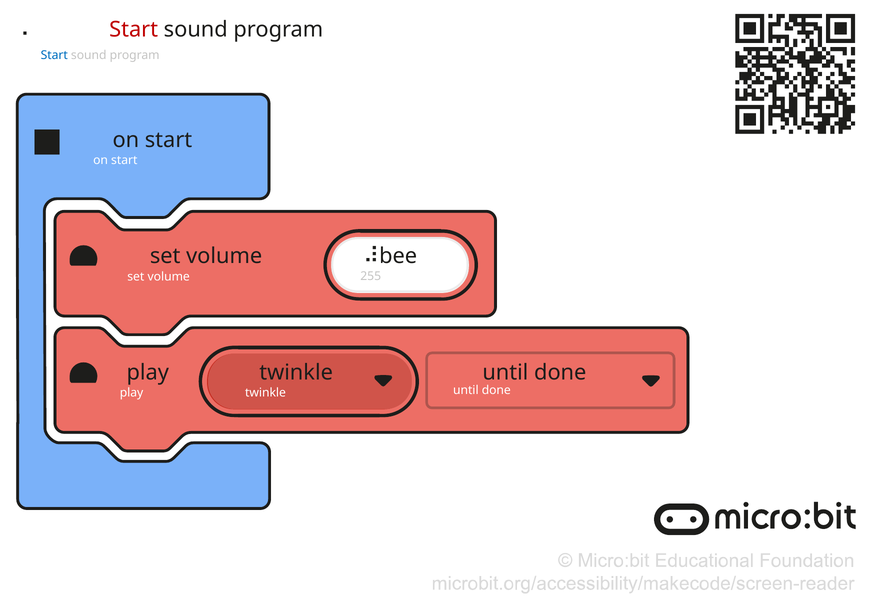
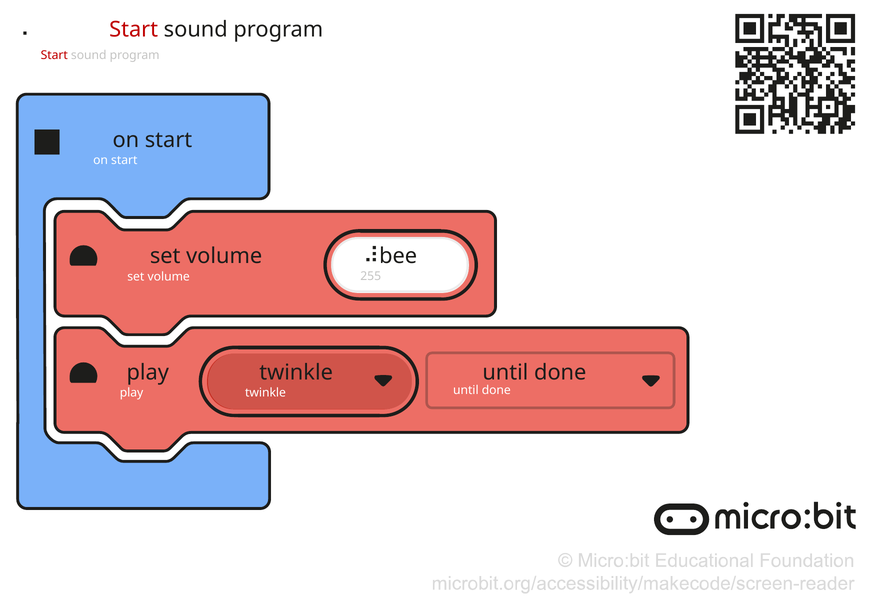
Start colour: blue -> red (54, 55)
